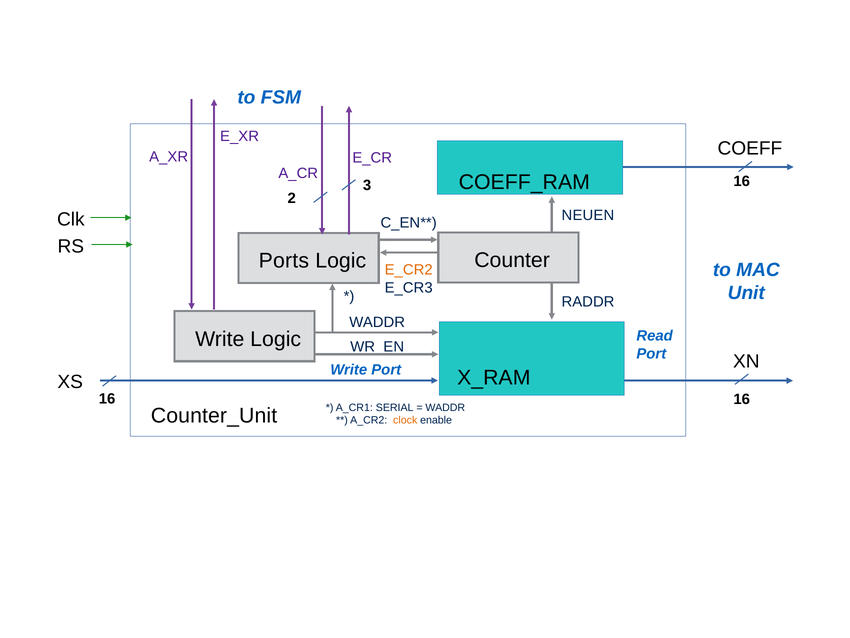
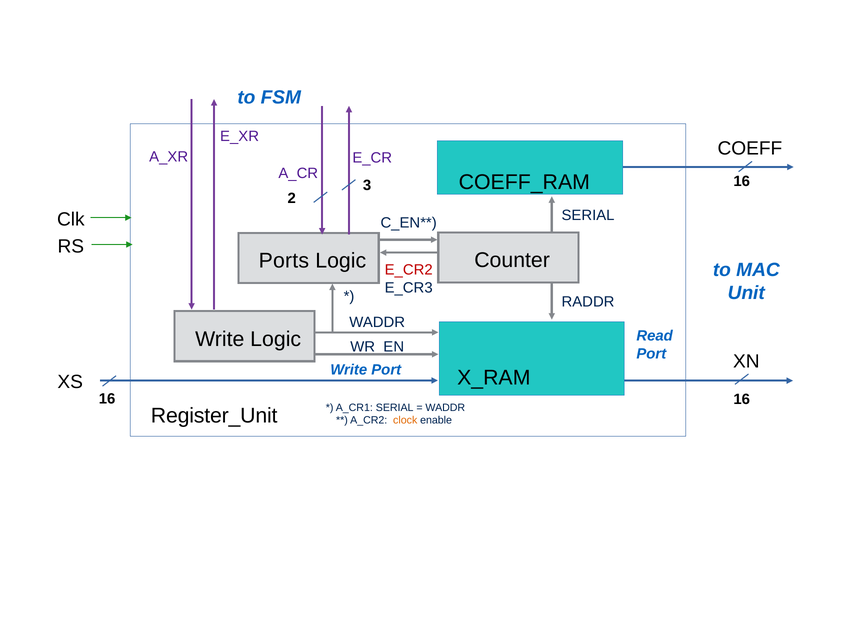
NEUEN: NEUEN -> SERIAL (588, 215)
E_CR2 colour: orange -> red (409, 270)
Counter_Unit: Counter_Unit -> Register_Unit (214, 416)
